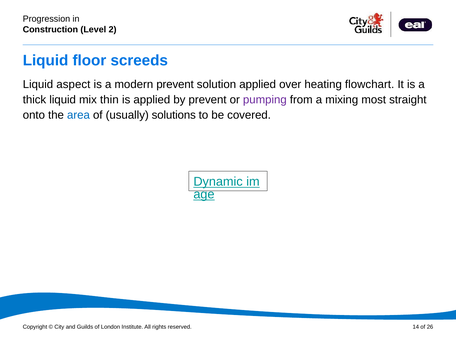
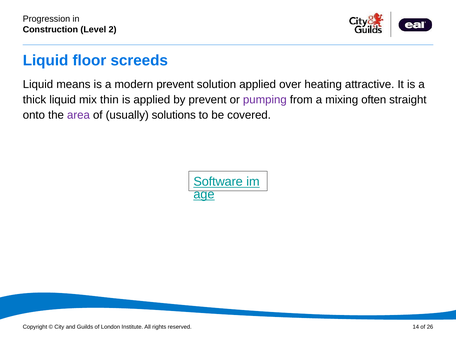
aspect: aspect -> means (73, 85)
flowchart: flowchart -> attractive (370, 85)
most: most -> often (374, 100)
area colour: blue -> purple (78, 115)
Dynamic: Dynamic -> Software (218, 182)
